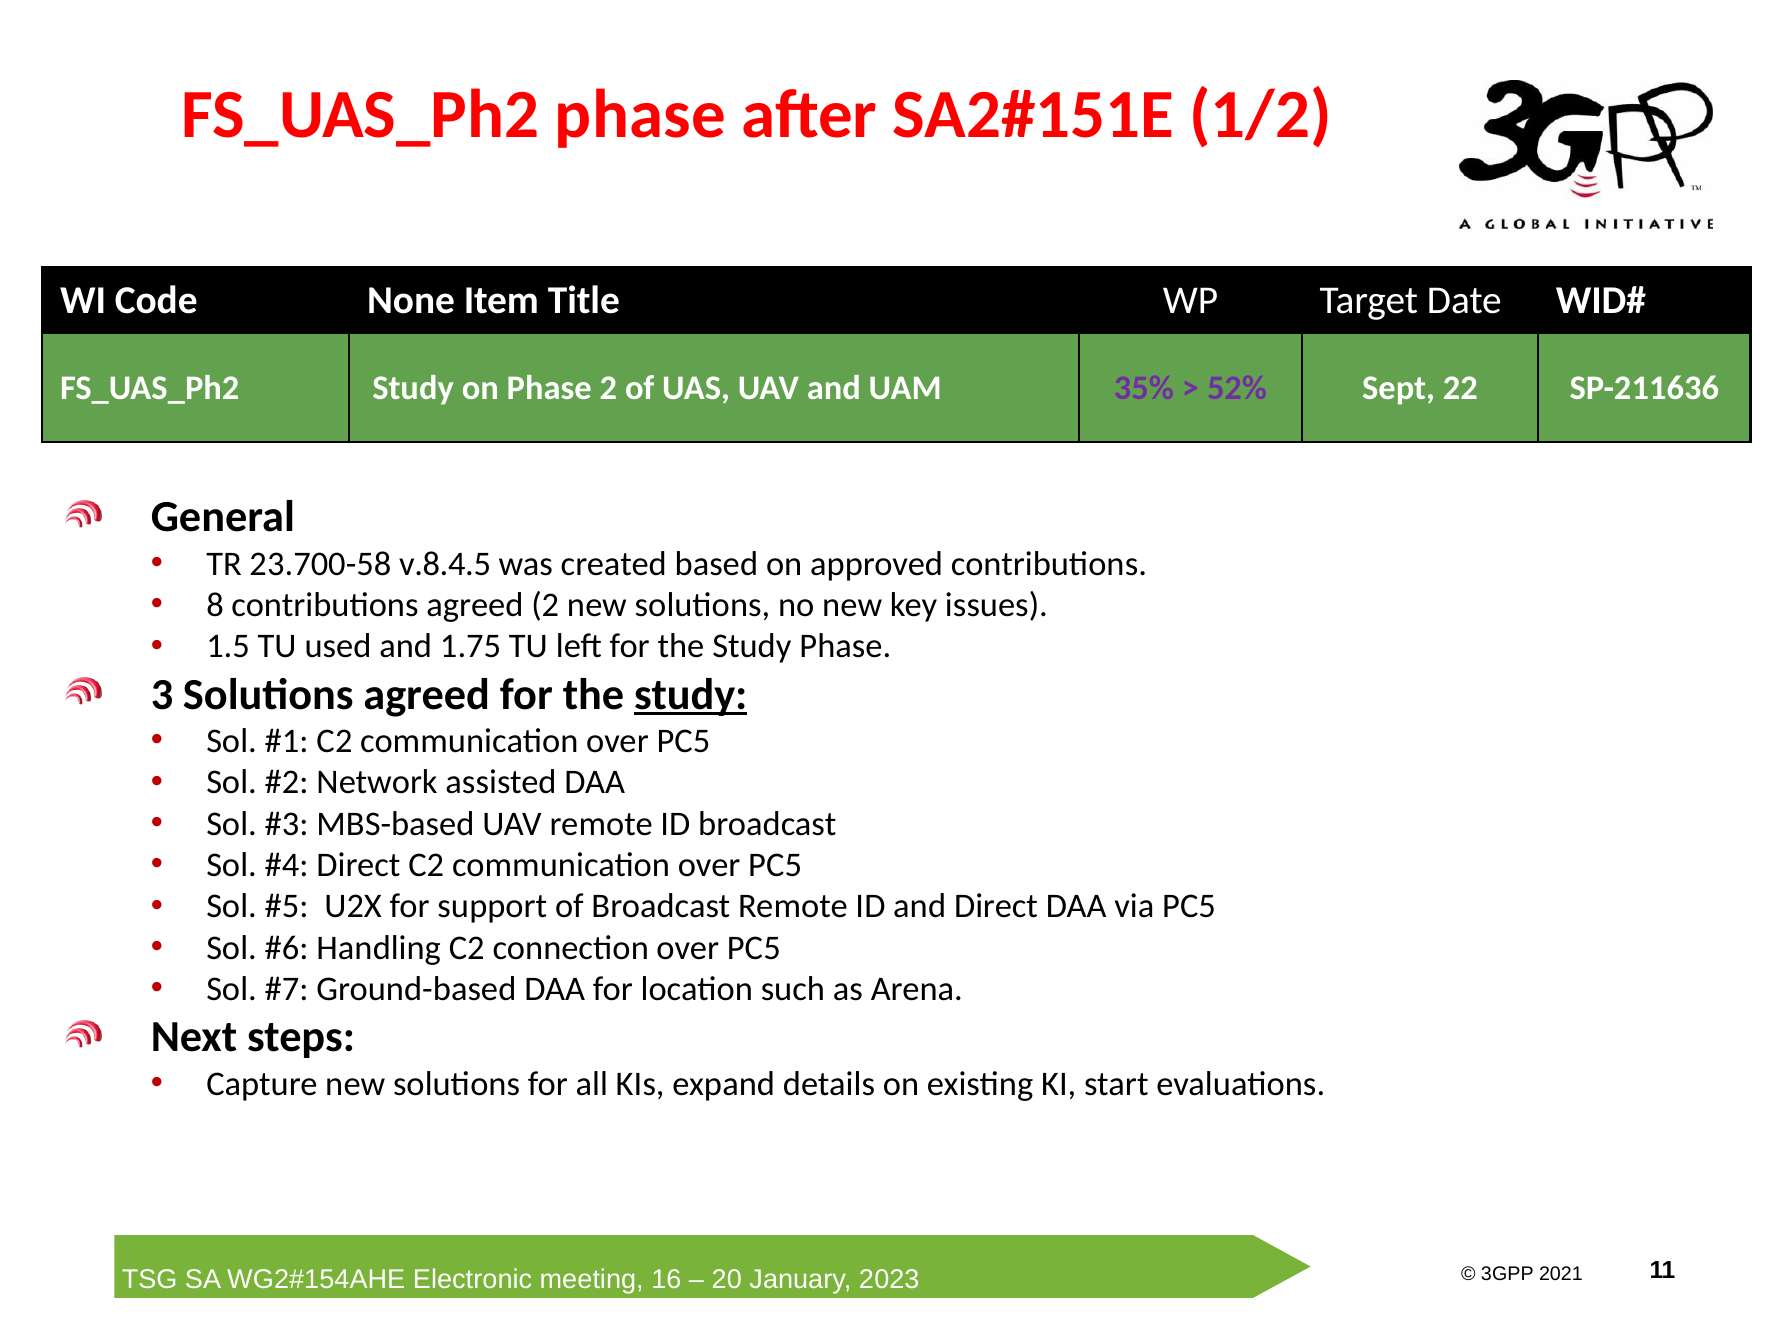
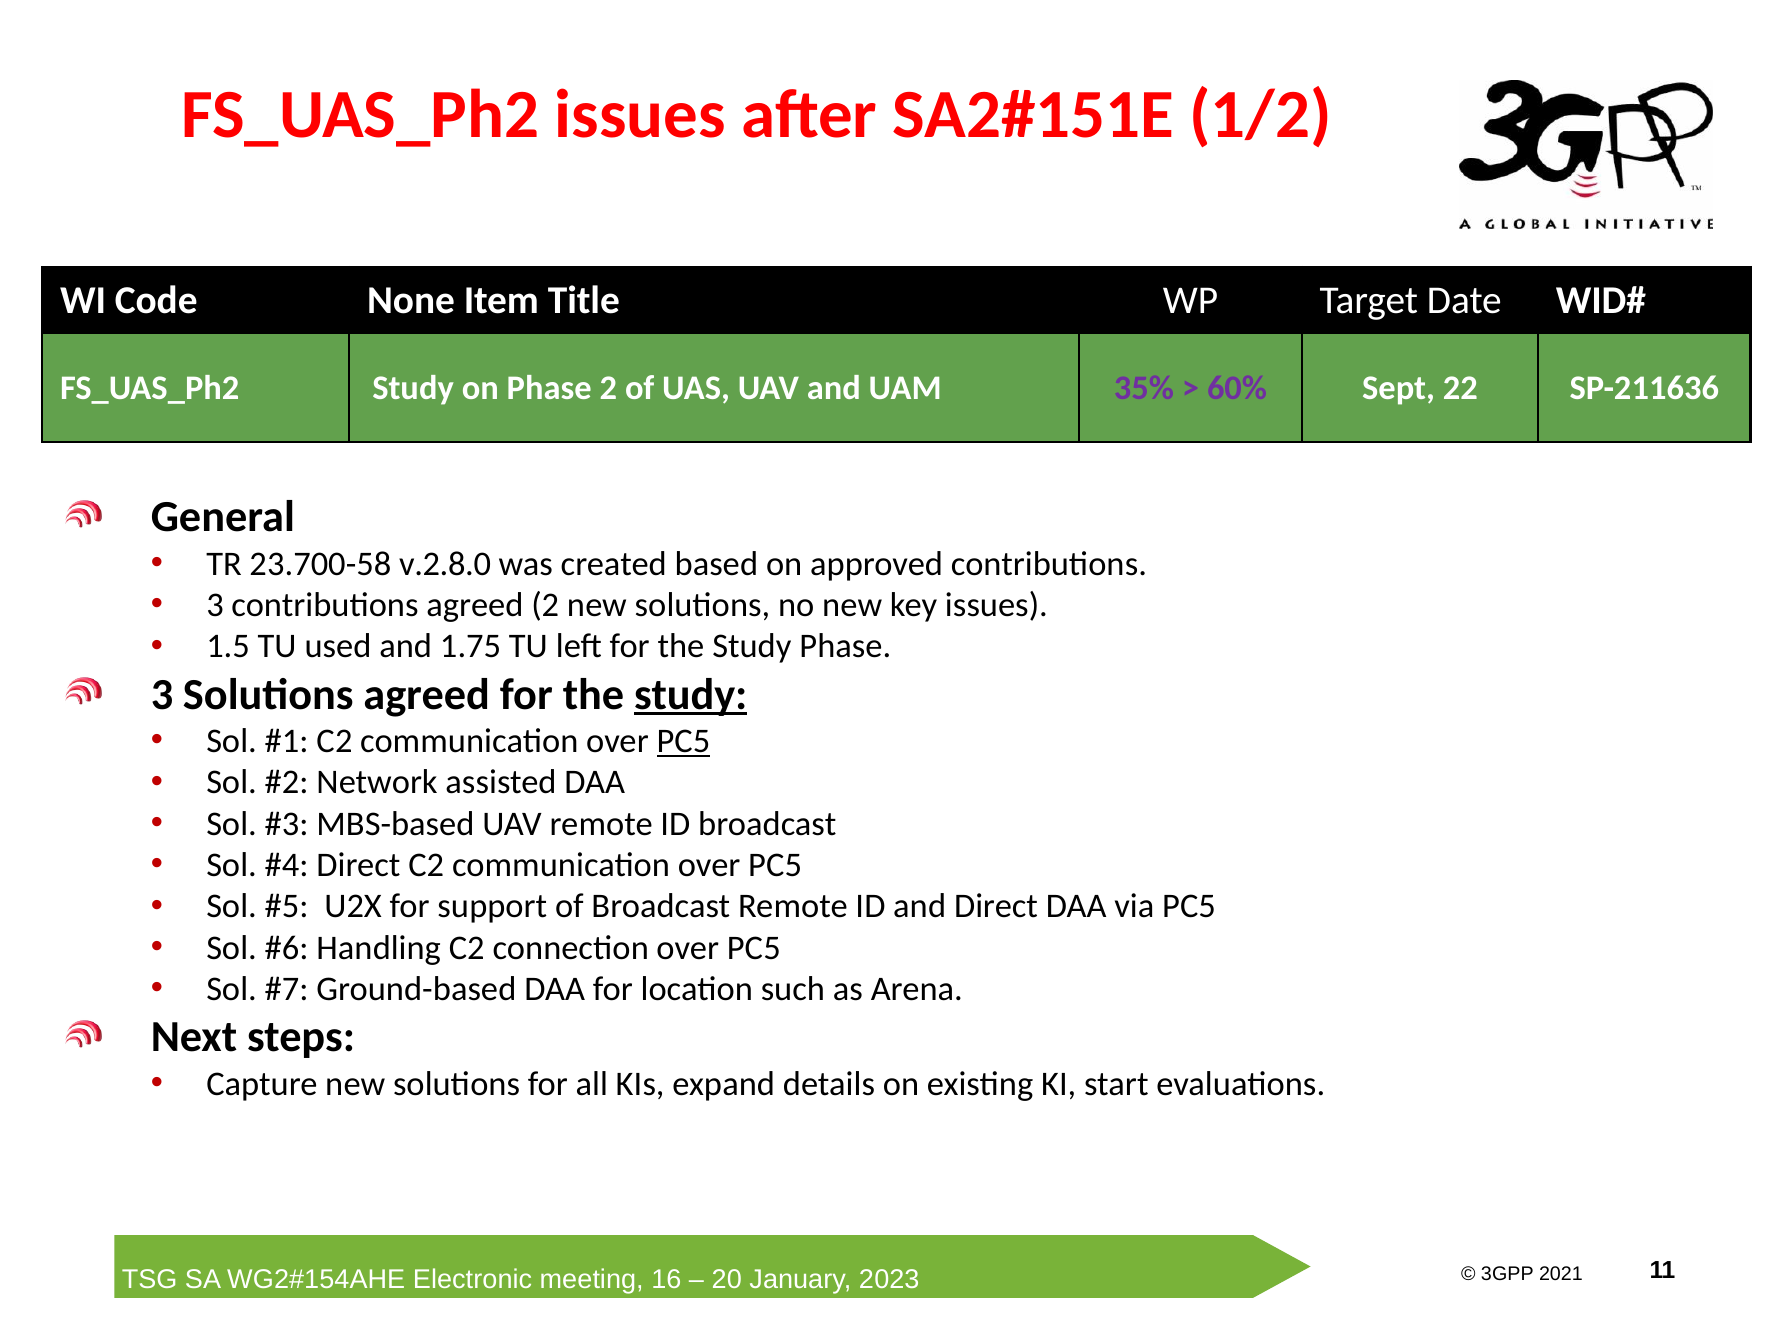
FS_UAS_Ph2 phase: phase -> issues (640, 115)
52%: 52% -> 60% (1237, 388)
v.8.4.5: v.8.4.5 -> v.2.8.0 (445, 564)
8: 8 -> 3 (215, 606)
PC5 underline: none -> present (684, 742)
